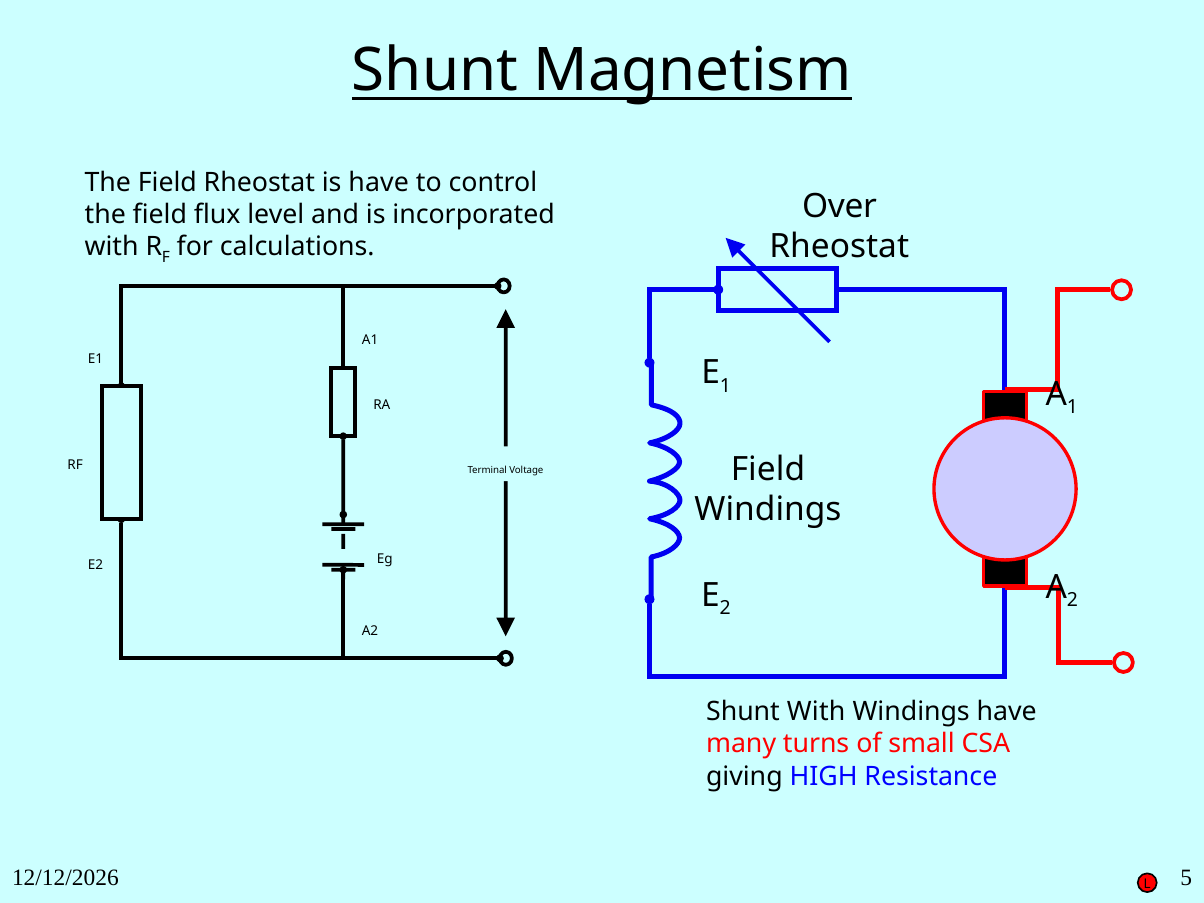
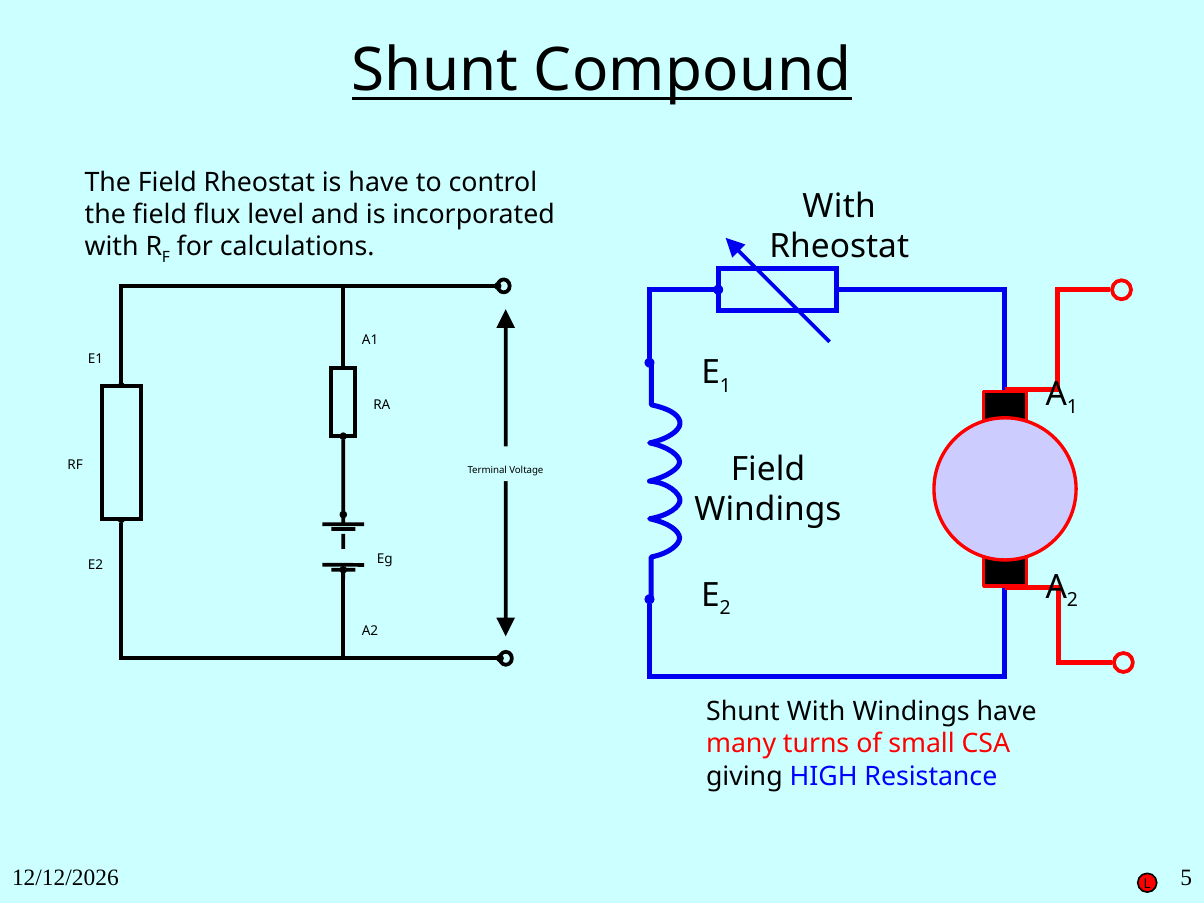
Magnetism: Magnetism -> Compound (693, 71)
Over: Over -> With (839, 207)
